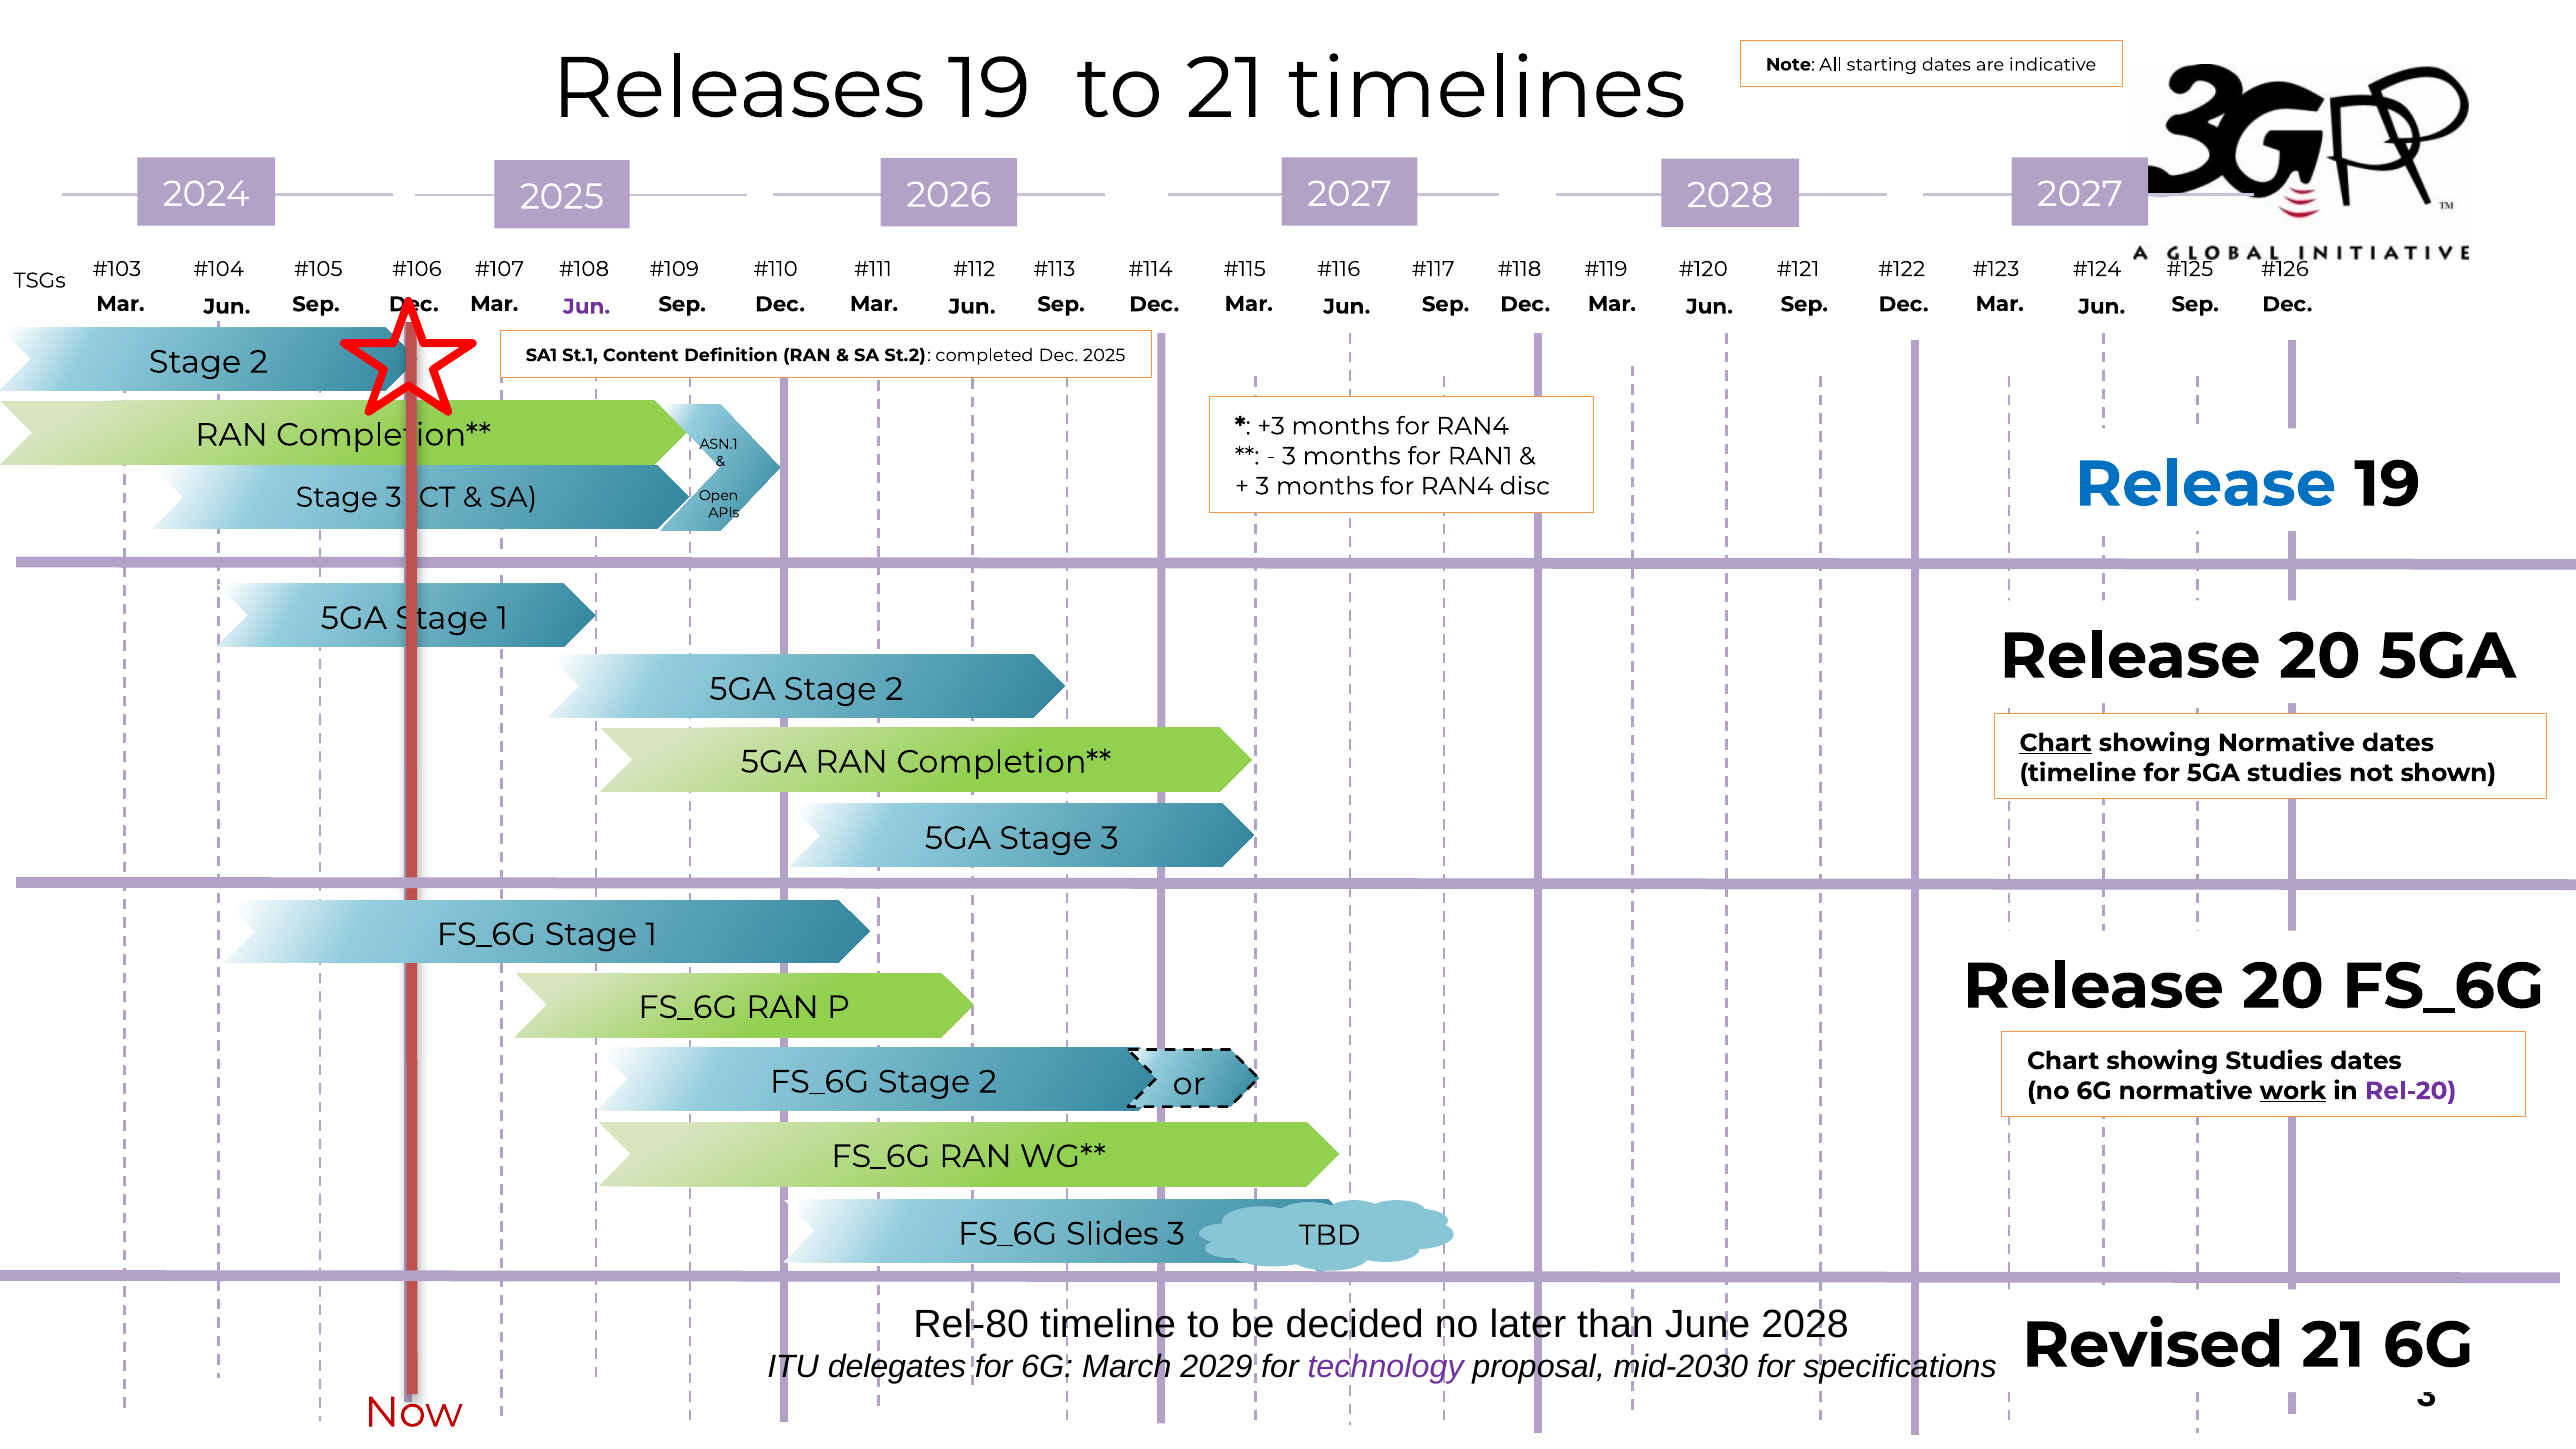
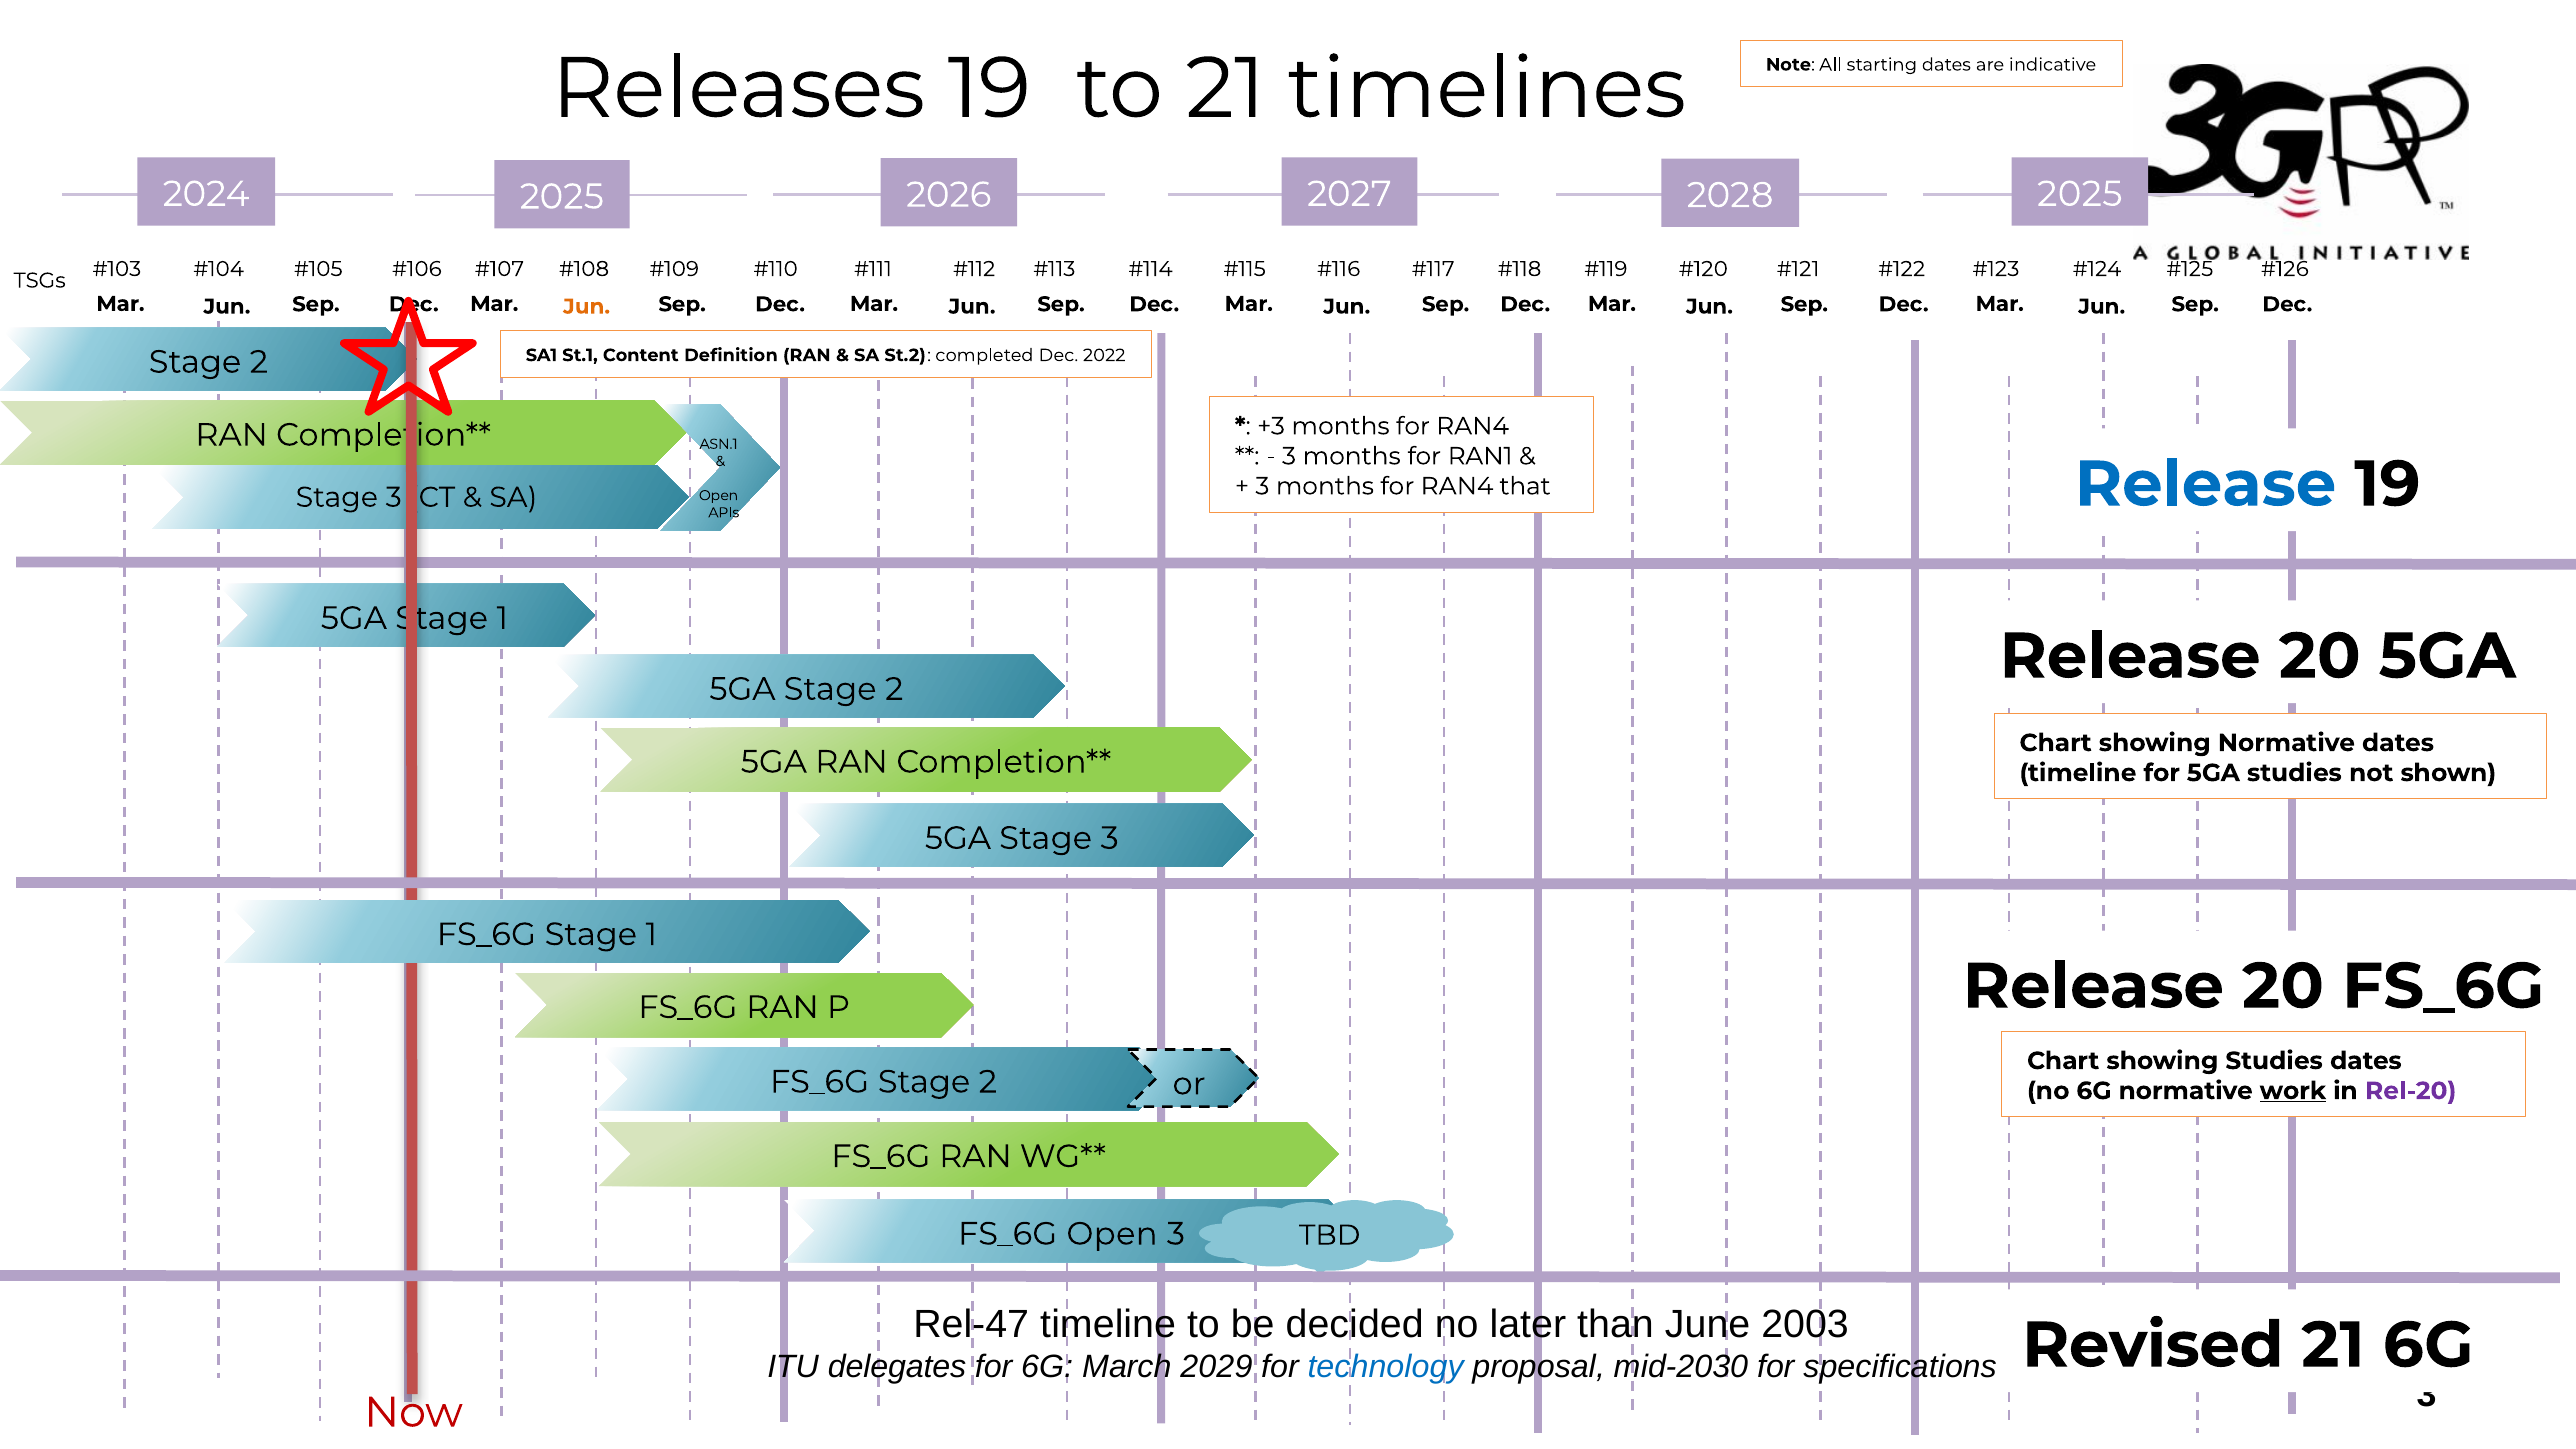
2027 2027: 2027 -> 2025 (2080, 194)
Jun colour: purple -> orange (587, 306)
Dec 2025: 2025 -> 2022 (1104, 355)
disc: disc -> that (1525, 486)
Chart underline: present -> none (2056, 743)
FS_6G Slides: Slides -> Open (1112, 1234)
Rel-80: Rel-80 -> Rel-47 (971, 1325)
June 2028: 2028 -> 2003 (1805, 1325)
technology colour: purple -> blue (1386, 1367)
